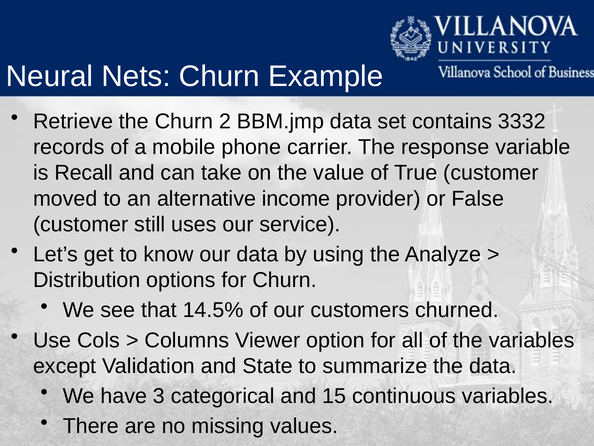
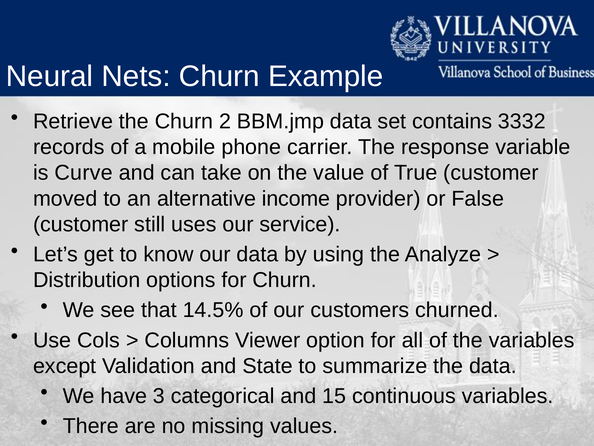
Recall: Recall -> Curve (84, 173)
